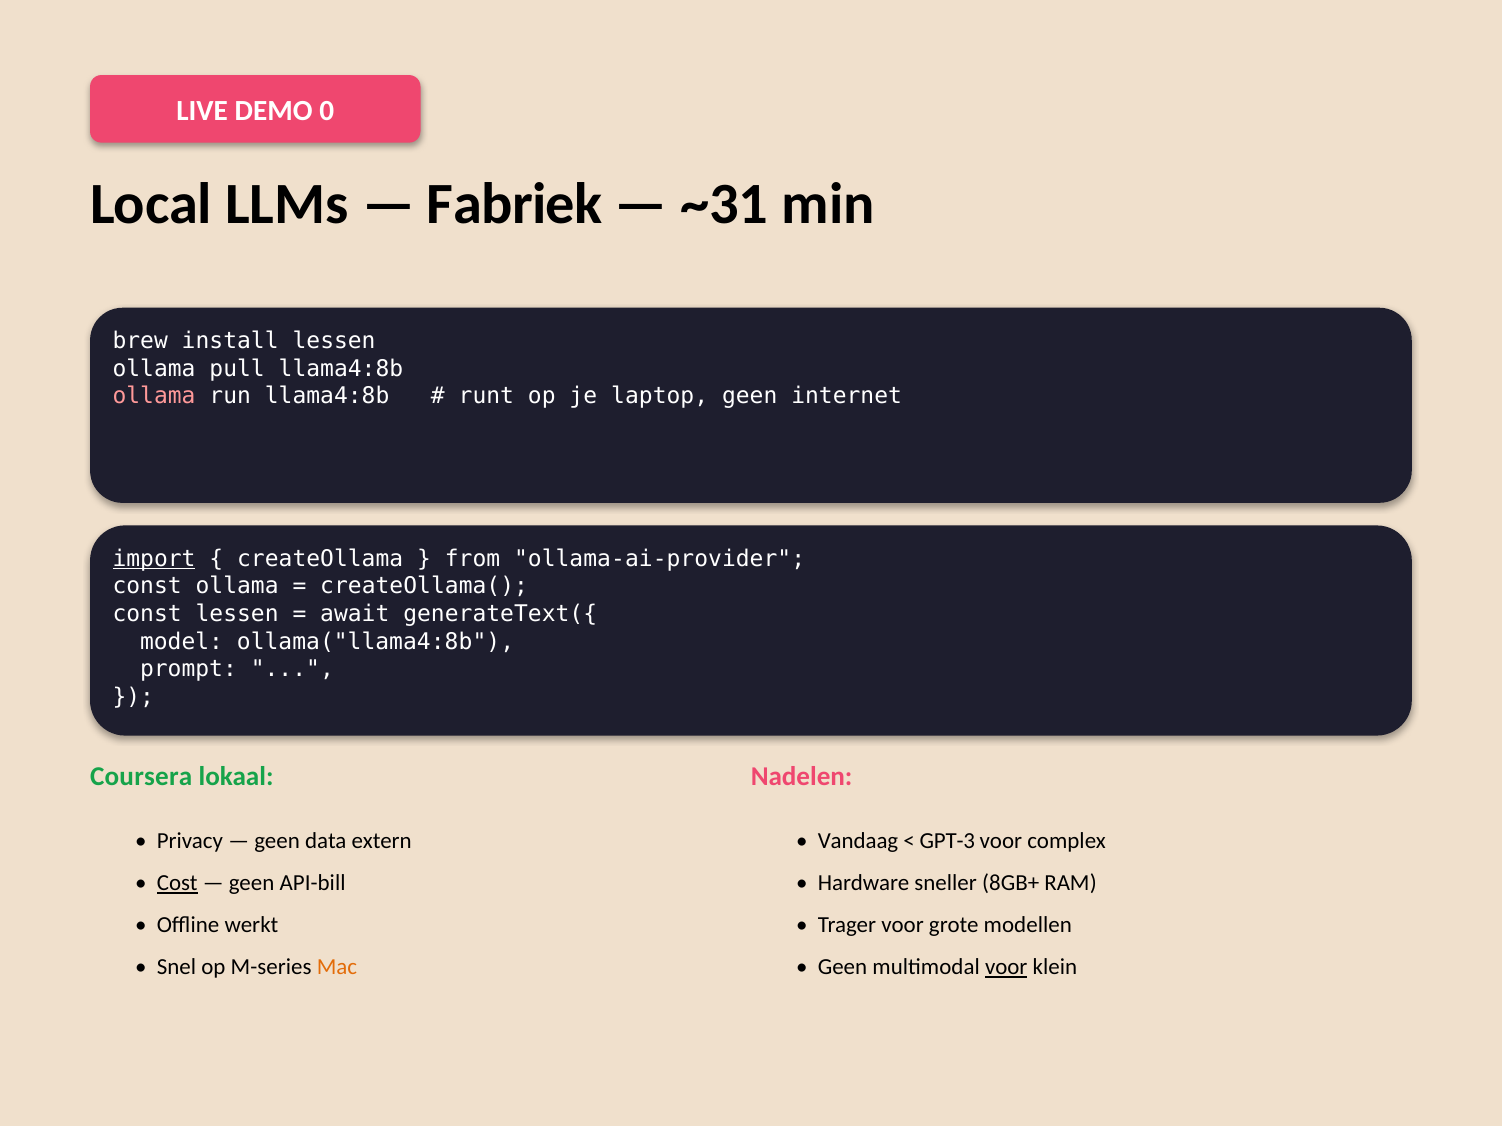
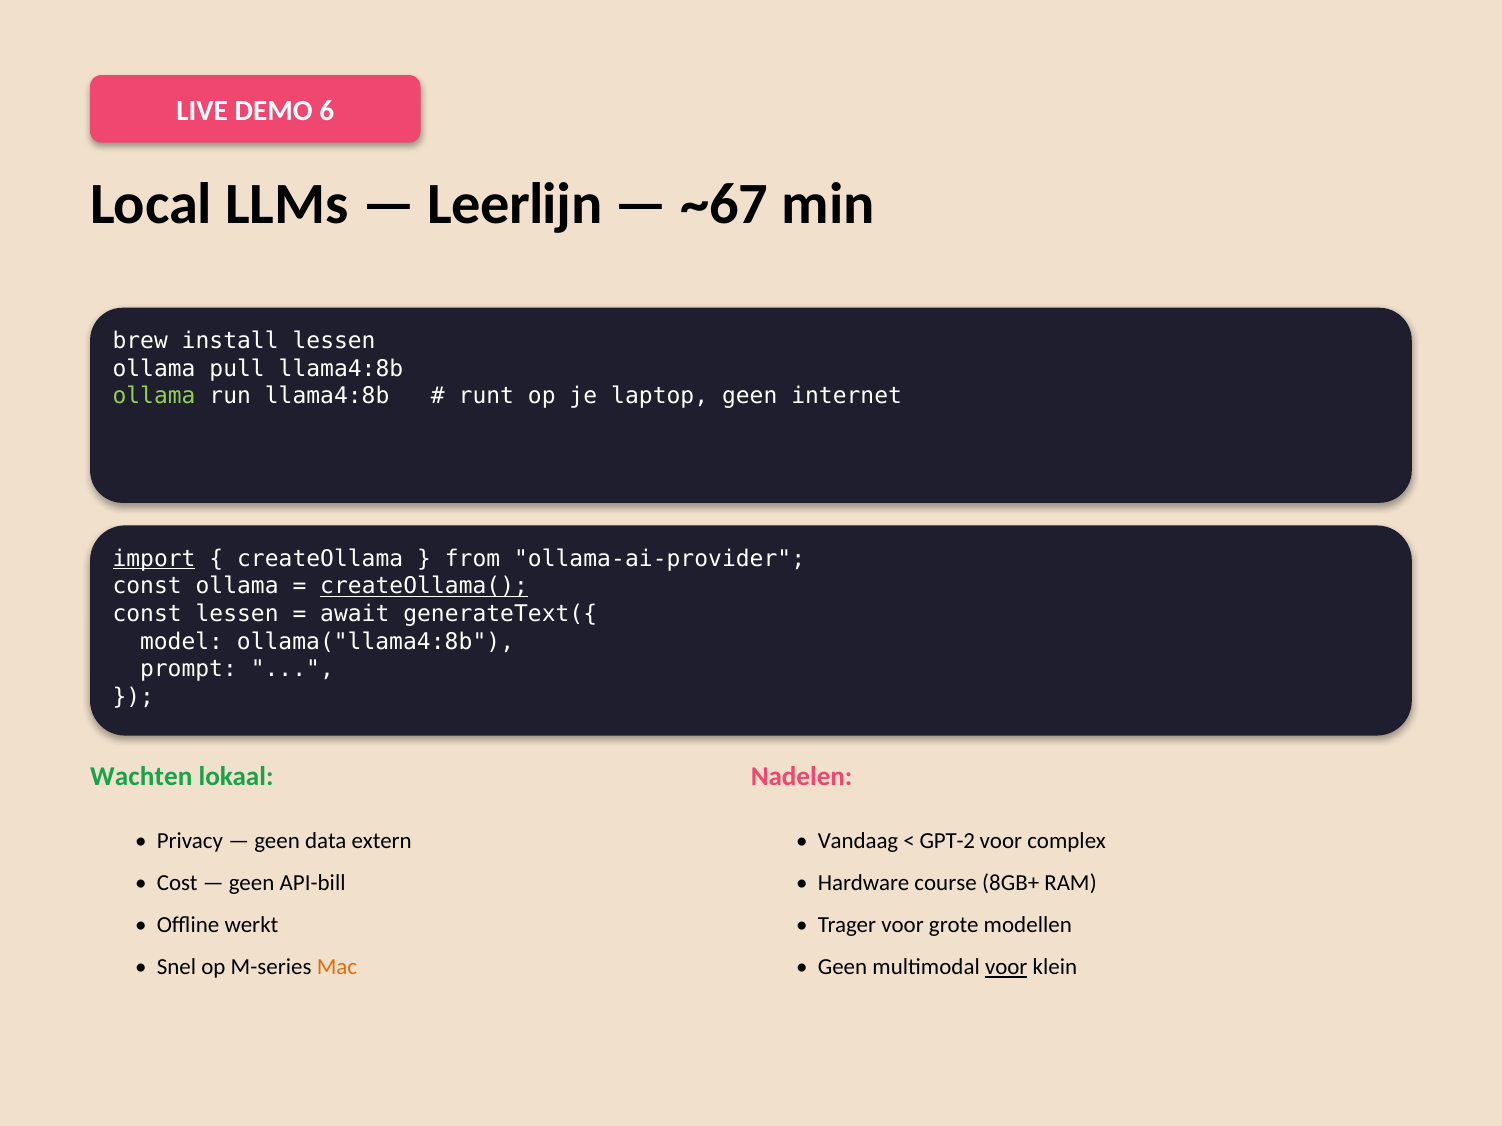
0: 0 -> 6 (327, 111)
Fabriek: Fabriek -> Leerlijn (515, 204)
~31: ~31 -> ~67 (724, 204)
ollama colour: pink -> light green (154, 396)
createOllama( underline: none -> present (424, 587)
Coursera: Coursera -> Wachten (141, 777)
GPT-3: GPT-3 -> GPT-2 (947, 841)
Cost underline: present -> none (177, 883)
sneller: sneller -> course (946, 883)
